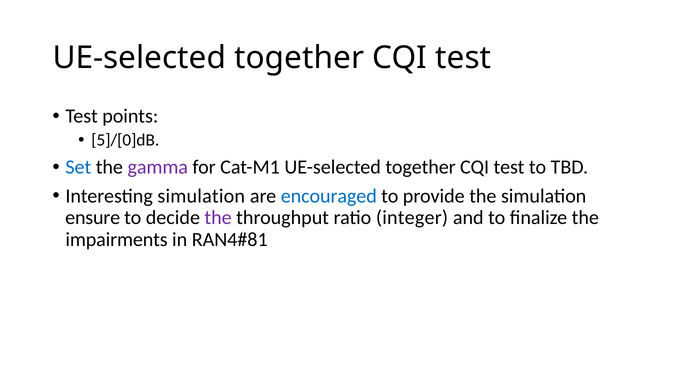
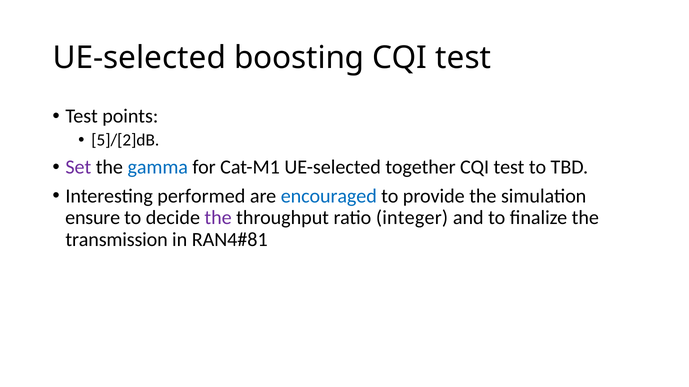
together: together -> boosting (299, 58)
5]/[0]dB: 5]/[0]dB -> 5]/[2]dB (125, 140)
Set colour: blue -> purple (78, 168)
gamma colour: purple -> blue (158, 168)
Interesting simulation: simulation -> performed (201, 196)
impairments: impairments -> transmission (117, 240)
